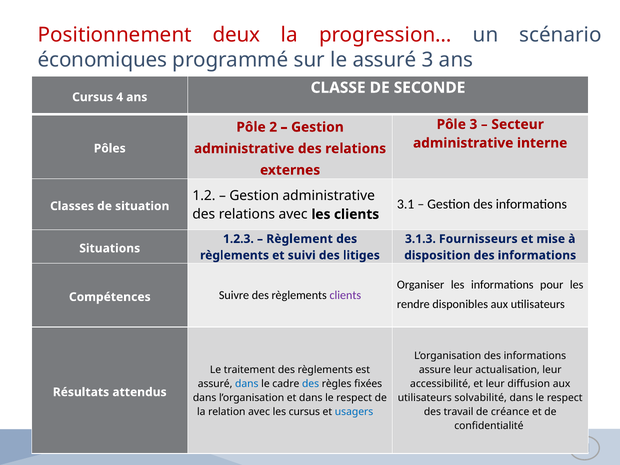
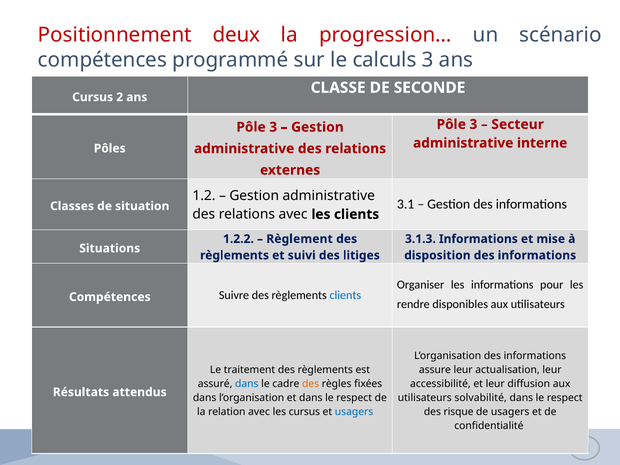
économiques: économiques -> compétences (102, 60)
le assuré: assuré -> calculs (385, 60)
4: 4 -> 2 (120, 97)
2: 2 -> 3 (273, 127)
1.2.3: 1.2.3 -> 1.2.2 (238, 239)
3.1.3 Fournisseurs: Fournisseurs -> Informations (478, 239)
clients colour: purple -> blue (345, 295)
des colour: blue -> orange (311, 384)
travail: travail -> risque (459, 412)
de créance: créance -> usagers (510, 412)
